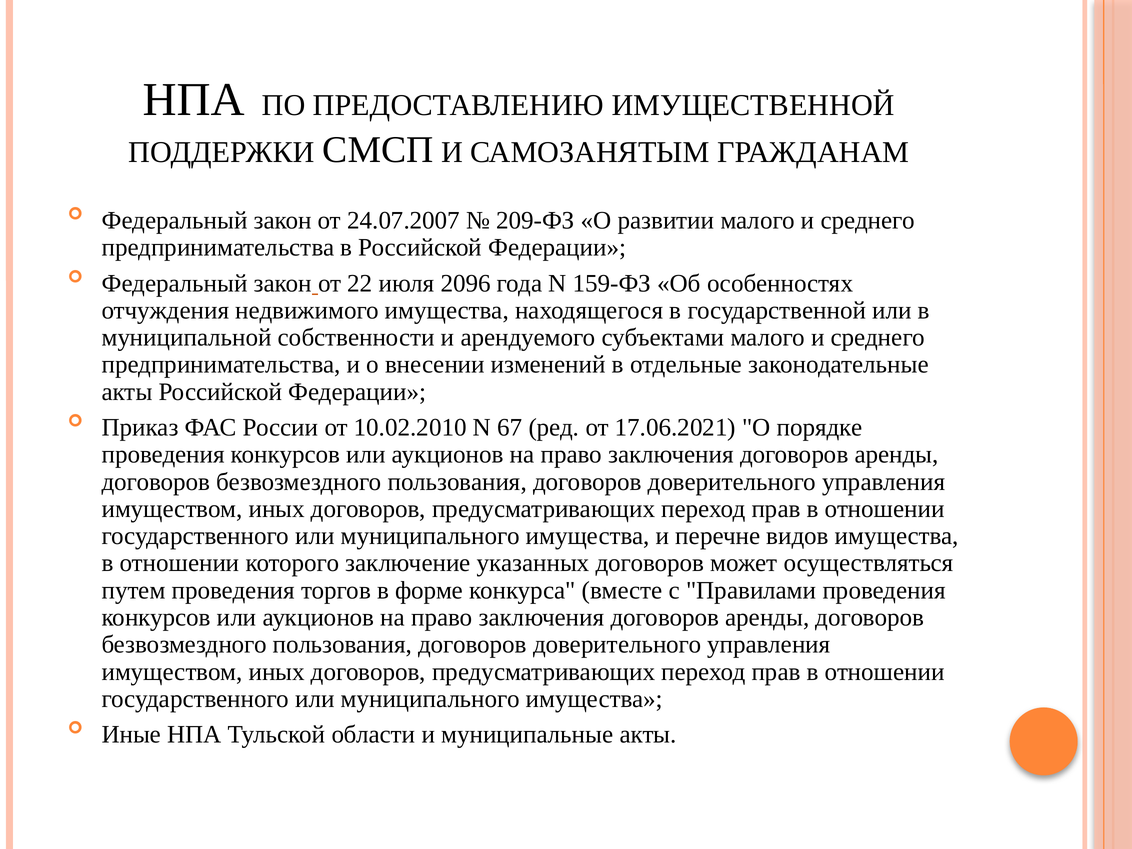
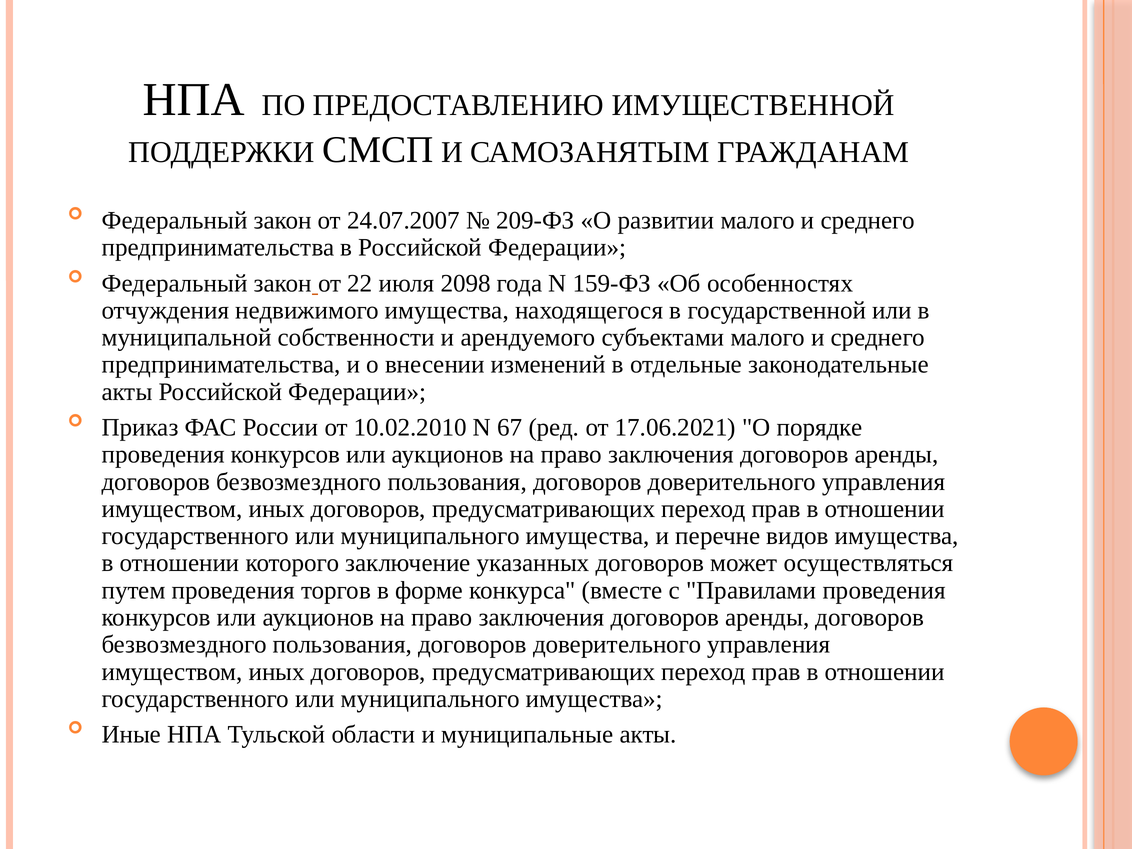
2096: 2096 -> 2098 (466, 283)
